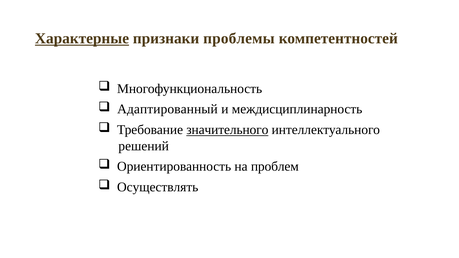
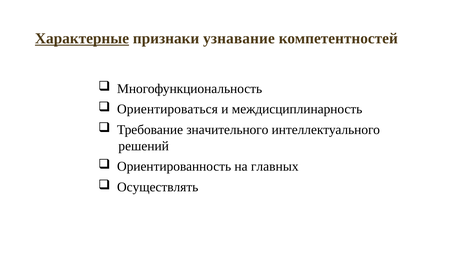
проблемы: проблемы -> узнавание (239, 39)
Адаптированный: Адаптированный -> Ориентироваться (167, 109)
значительного underline: present -> none (227, 130)
проблем: проблем -> главных (275, 167)
